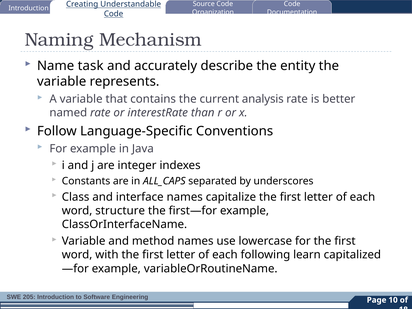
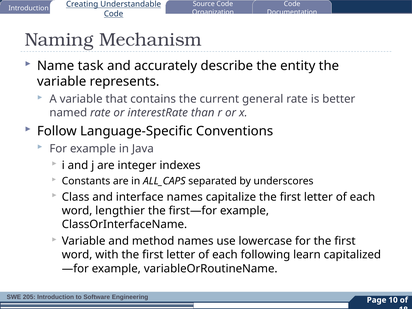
analysis: analysis -> general (263, 99)
structure: structure -> lengthier (120, 211)
